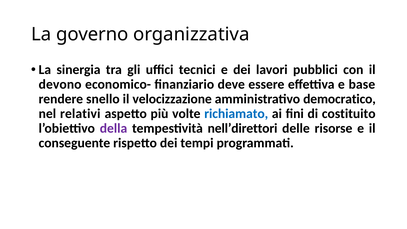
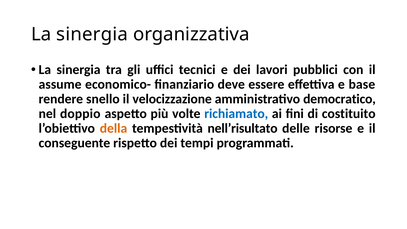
governo: governo -> sinergia (92, 34)
devono: devono -> assume (60, 84)
relativi: relativi -> doppio (80, 114)
della colour: purple -> orange (113, 128)
nell’direttori: nell’direttori -> nell’risultato (243, 128)
